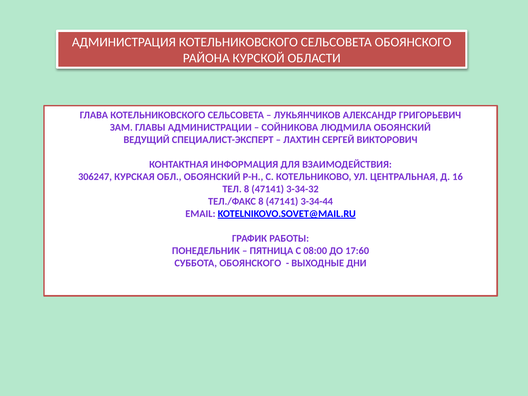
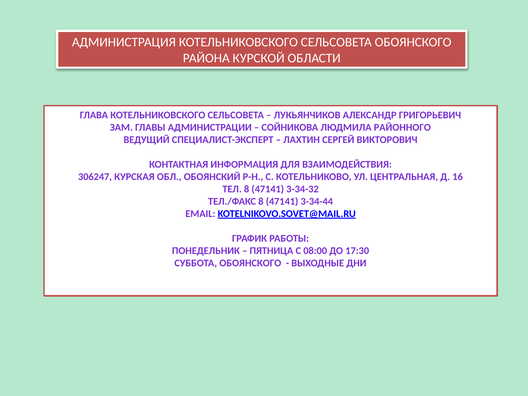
ЛЮДМИЛА ОБОЯНСКИЙ: ОБОЯНСКИЙ -> РАЙОННОГО (402, 127)
17:60: 17:60 -> 17:30 (357, 251)
